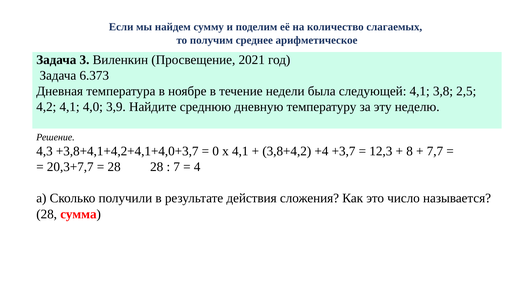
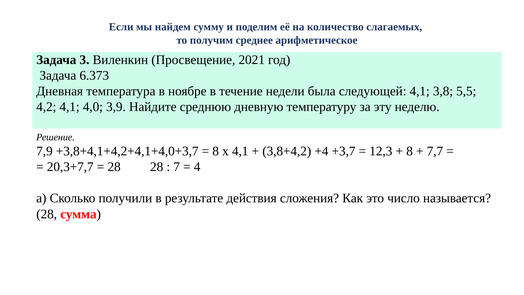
2,5: 2,5 -> 5,5 (466, 91)
4,3: 4,3 -> 7,9 (44, 151)
0: 0 -> 8 (216, 151)
